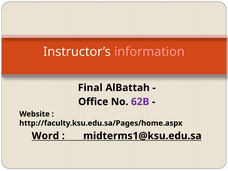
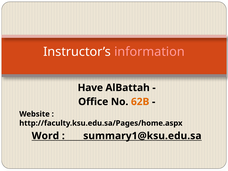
Final: Final -> Have (90, 88)
62B colour: purple -> orange (140, 102)
midterms1@ksu.edu.sa: midterms1@ksu.edu.sa -> summary1@ksu.edu.sa (142, 136)
